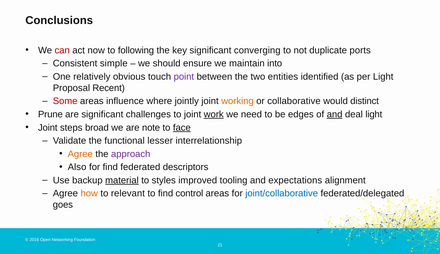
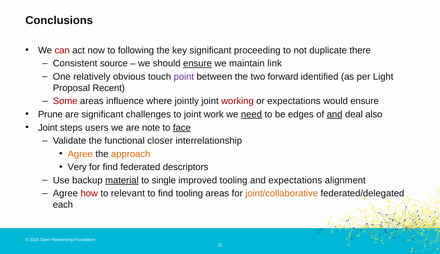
converging: converging -> proceeding (257, 50)
ports: ports -> there (360, 50)
simple: simple -> source (114, 63)
ensure underline: none -> present (197, 63)
into: into -> link (275, 63)
entities: entities -> forward (283, 77)
working colour: orange -> red (237, 101)
or collaborative: collaborative -> expectations (294, 101)
would distinct: distinct -> ensure (365, 101)
work underline: present -> none (214, 114)
need underline: none -> present (251, 114)
deal light: light -> also (374, 114)
broad: broad -> users (97, 128)
lesser: lesser -> closer (160, 141)
approach colour: purple -> orange (131, 154)
Also: Also -> Very (77, 167)
styles: styles -> single (164, 180)
how colour: orange -> red (89, 193)
find control: control -> tooling (189, 193)
joint/collaborative colour: blue -> orange (282, 193)
goes: goes -> each (63, 205)
